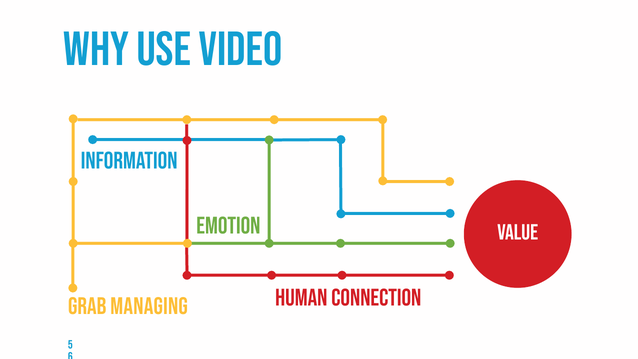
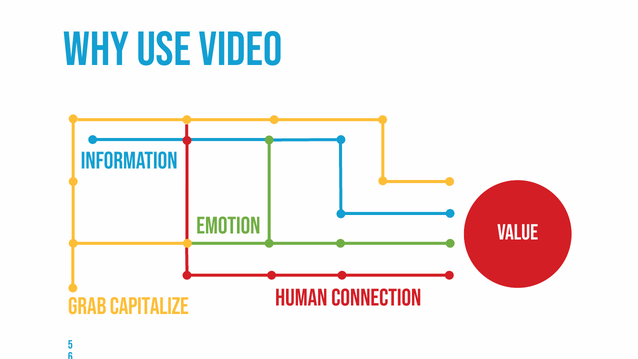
managing: managing -> capitalize (149, 306)
